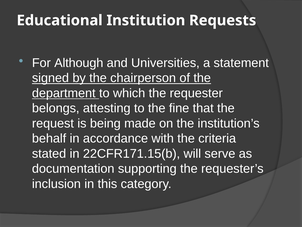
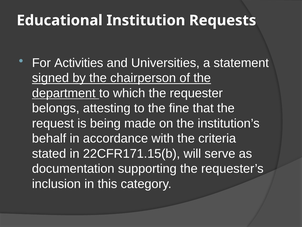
Although: Although -> Activities (79, 63)
